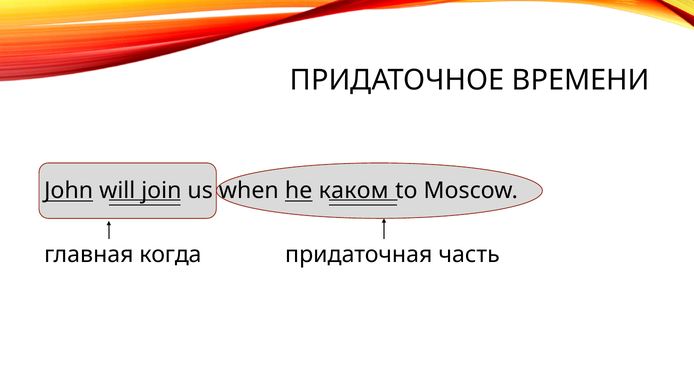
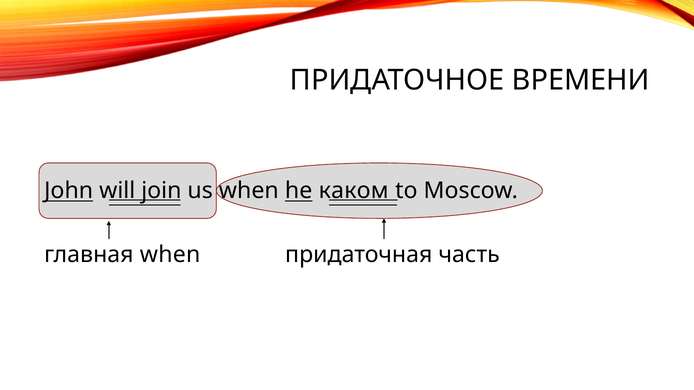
главная когда: когда -> when (170, 255)
